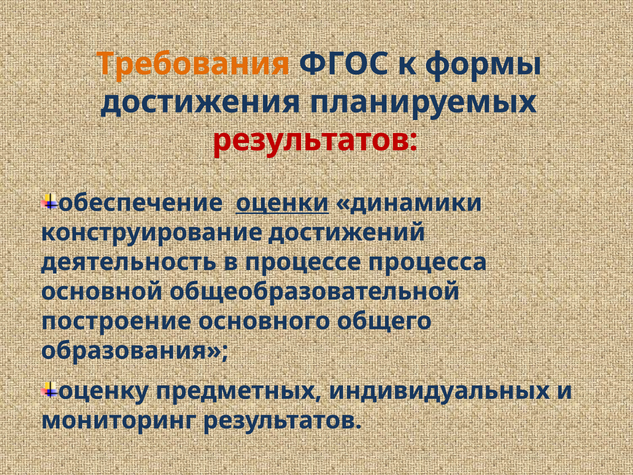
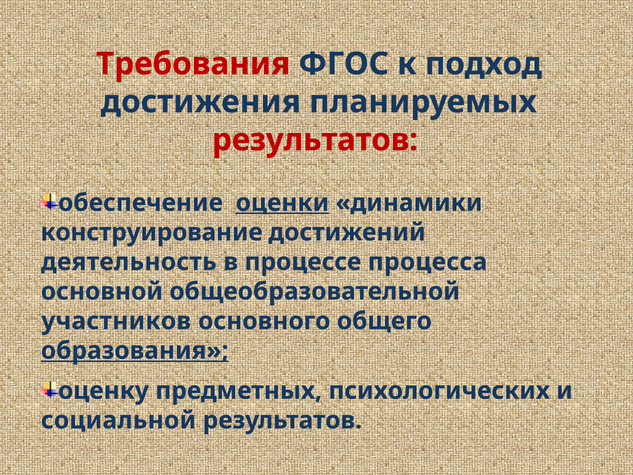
Требования colour: orange -> red (193, 64)
формы: формы -> подход (483, 64)
построение: построение -> участников (116, 321)
образования underline: none -> present (135, 350)
индивидуальных: индивидуальных -> психологических (439, 391)
мониторинг: мониторинг -> социальной (118, 420)
